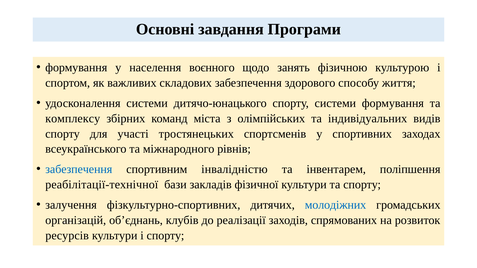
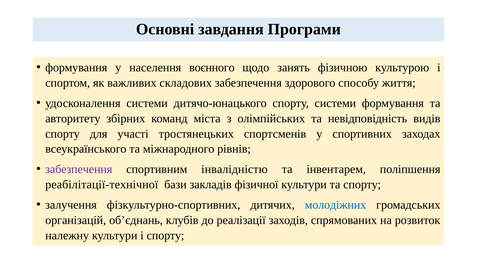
комплексу: комплексу -> авторитету (73, 119)
індивідуальних: індивідуальних -> невідповідність (368, 119)
забезпечення colour: blue -> purple (79, 169)
ресурсів: ресурсів -> належну (67, 236)
